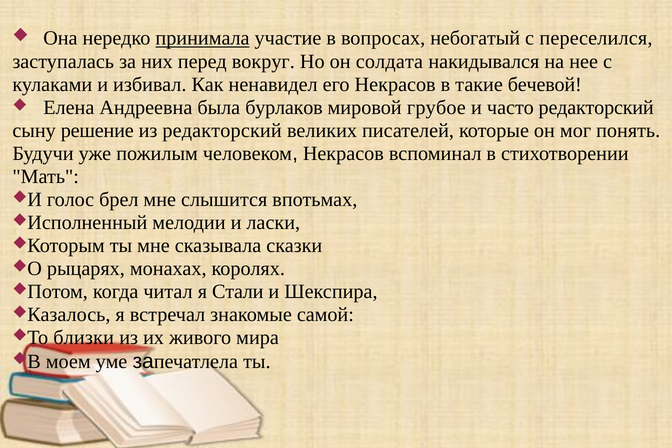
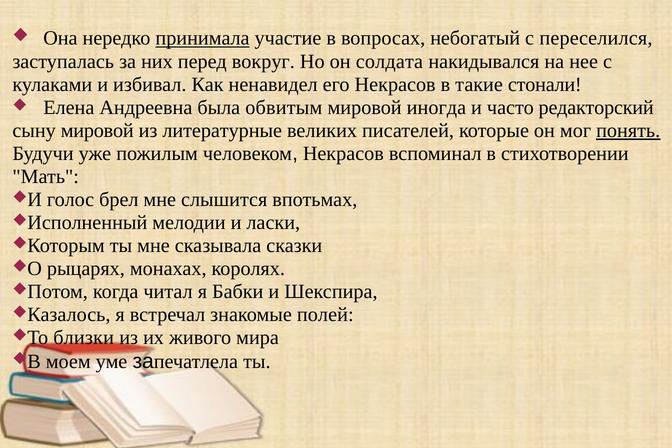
бечевой: бечевой -> стонали (545, 85)
бурлаков: бурлаков -> обвитым (284, 108)
грубое: грубое -> иногда (436, 108)
сыну решение: решение -> мировой (97, 131)
из редакторский: редакторский -> литературные (222, 131)
понять underline: none -> present (628, 131)
Стали: Стали -> Бабки (238, 292)
самой: самой -> полей (325, 315)
